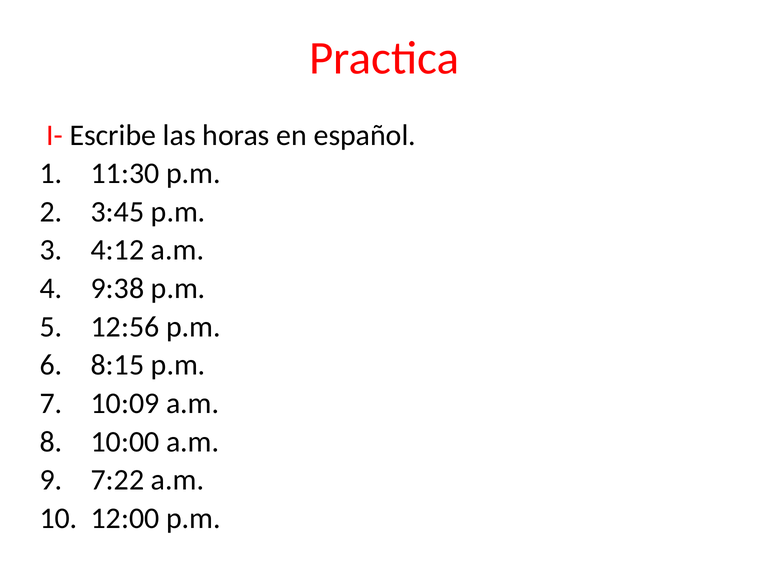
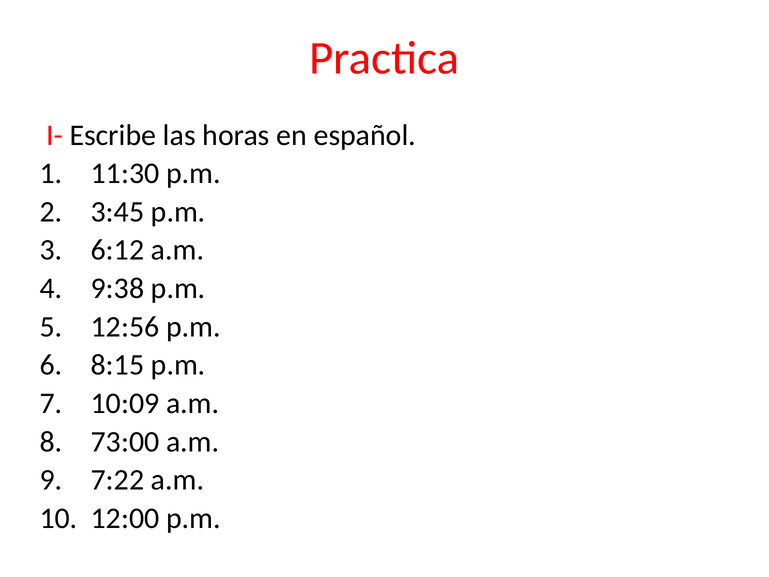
4:12: 4:12 -> 6:12 (118, 250)
10:00: 10:00 -> 73:00 (125, 442)
